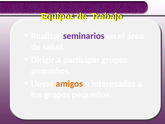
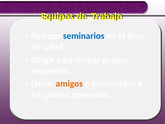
seminarios colour: purple -> blue (84, 36)
